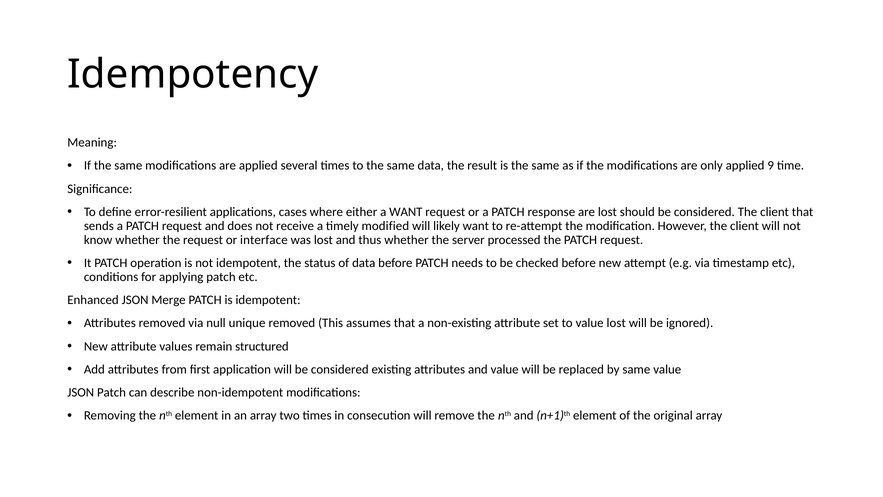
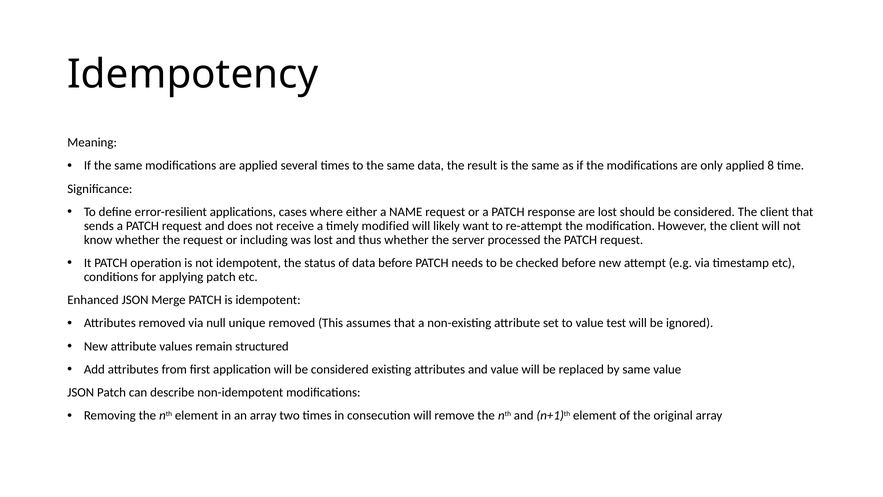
9: 9 -> 8 (771, 166)
a WANT: WANT -> NAME (406, 212)
interface: interface -> including (264, 240)
value lost: lost -> test (616, 323)
